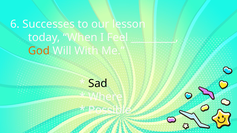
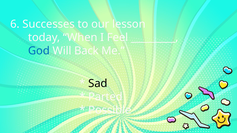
God colour: orange -> blue (39, 51)
With: With -> Back (87, 51)
Where: Where -> Parted (105, 97)
